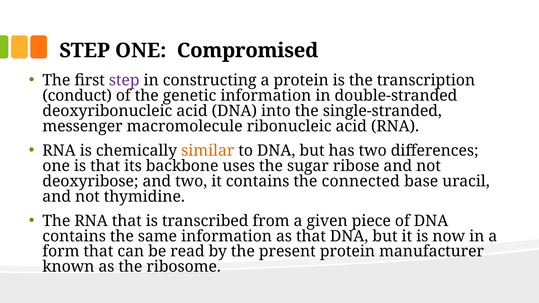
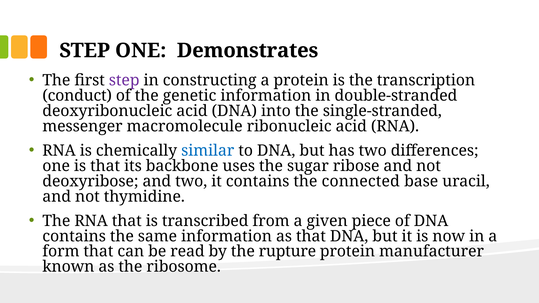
Compromised: Compromised -> Demonstrates (248, 51)
similar colour: orange -> blue (208, 151)
present: present -> rupture (287, 252)
